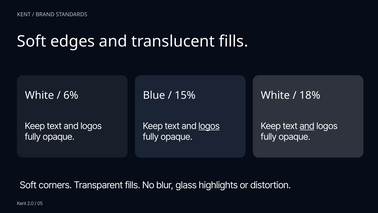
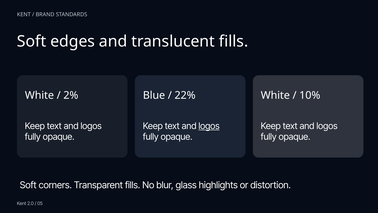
6%: 6% -> 2% (71, 95)
15%: 15% -> 22% (185, 95)
18%: 18% -> 10% (310, 95)
and underline: present -> none (307, 126)
